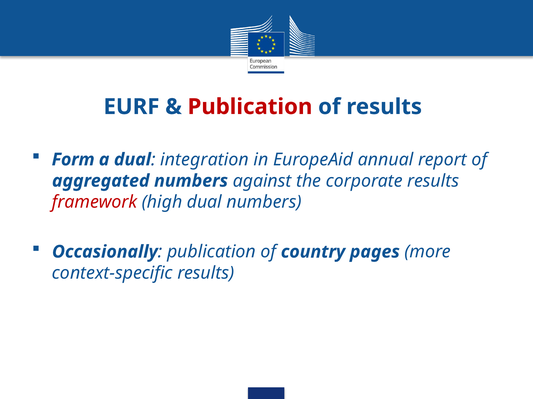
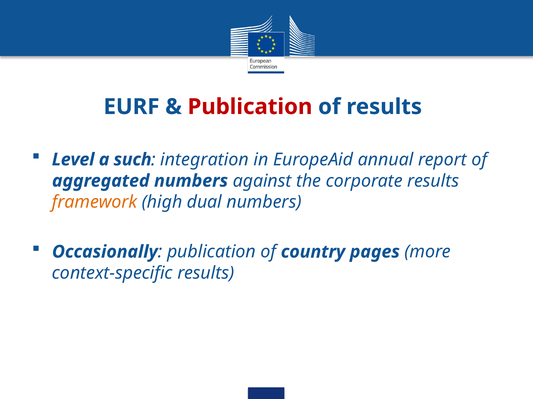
Form: Form -> Level (73, 160)
a dual: dual -> such (133, 160)
framework colour: red -> orange (95, 202)
